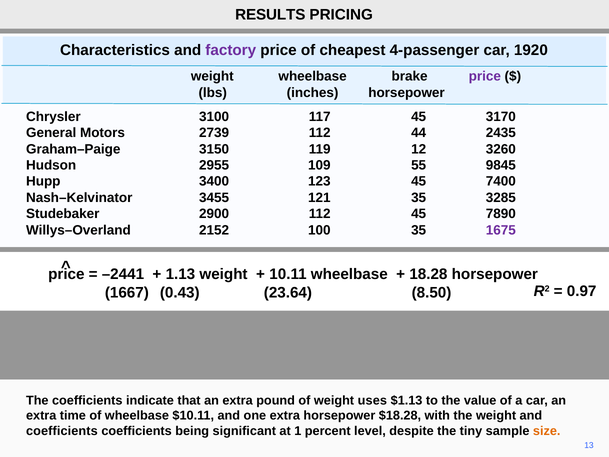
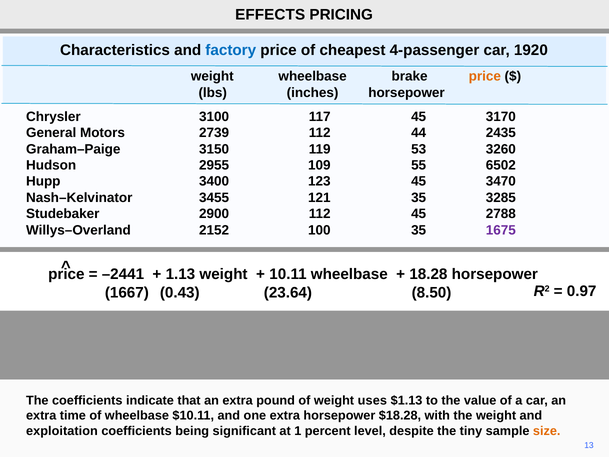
RESULTS: RESULTS -> EFFECTS (270, 15)
factory colour: purple -> blue (231, 50)
price colour: purple -> orange (485, 76)
12: 12 -> 53 (419, 149)
9845: 9845 -> 6502 (501, 165)
7400: 7400 -> 3470 (501, 181)
7890: 7890 -> 2788 (501, 214)
coefficients: coefficients -> exploitation (62, 431)
